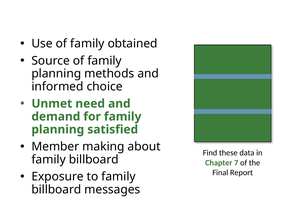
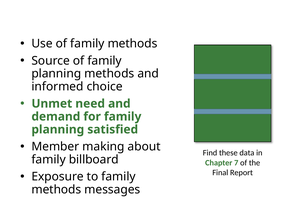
of family obtained: obtained -> methods (133, 44)
billboard: billboard -> methods (56, 189)
